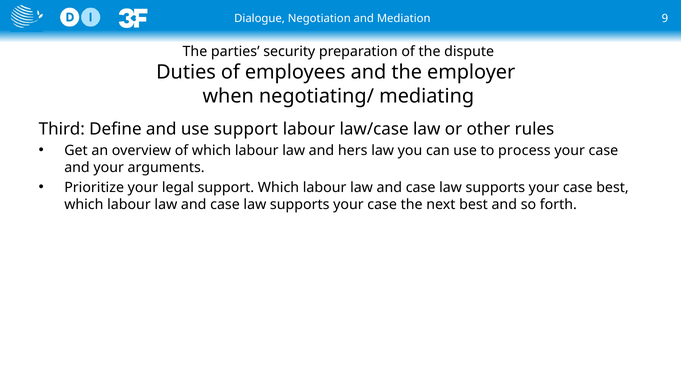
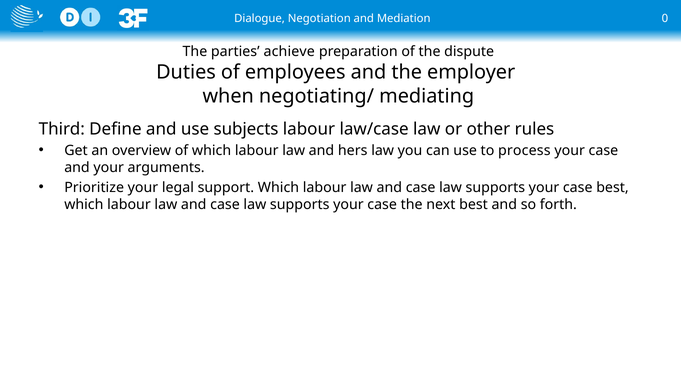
9: 9 -> 0 (665, 18)
security: security -> achieve (289, 52)
use support: support -> subjects (246, 129)
